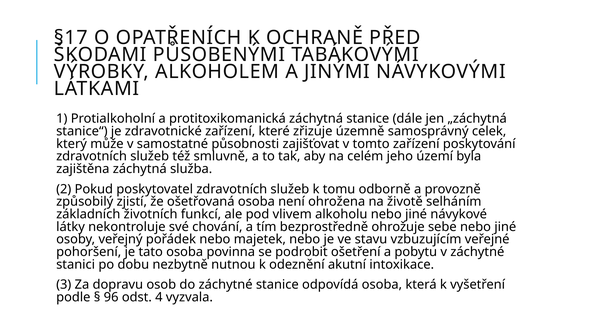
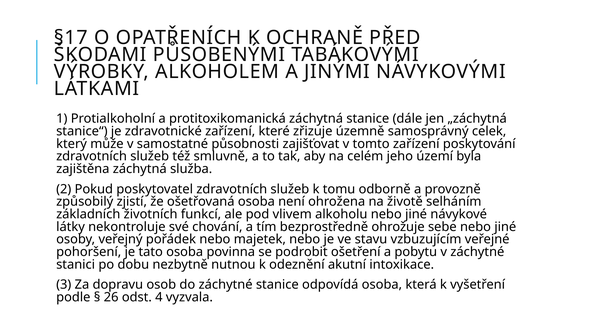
96: 96 -> 26 (111, 297)
